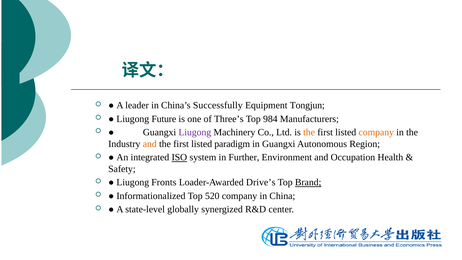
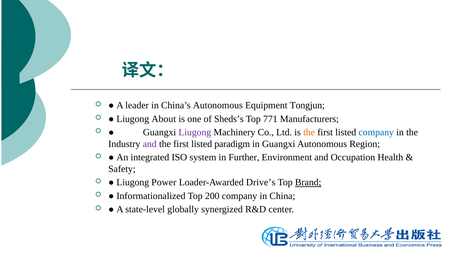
China’s Successfully: Successfully -> Autonomous (218, 105)
Future: Future -> About (164, 119)
Three’s: Three’s -> Sheds’s (229, 119)
984: 984 -> 771 (270, 119)
company colour: orange -> blue (376, 132)
and colour: orange -> purple (150, 144)
ISO underline: present -> none (179, 157)
Fronts: Fronts -> Power (164, 182)
520: 520 -> 200 (212, 196)
